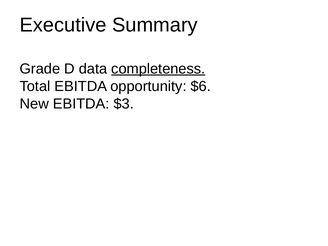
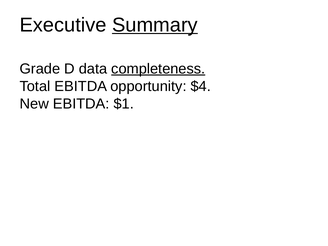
Summary underline: none -> present (155, 25)
$6: $6 -> $4 (201, 86)
$3: $3 -> $1 (124, 104)
